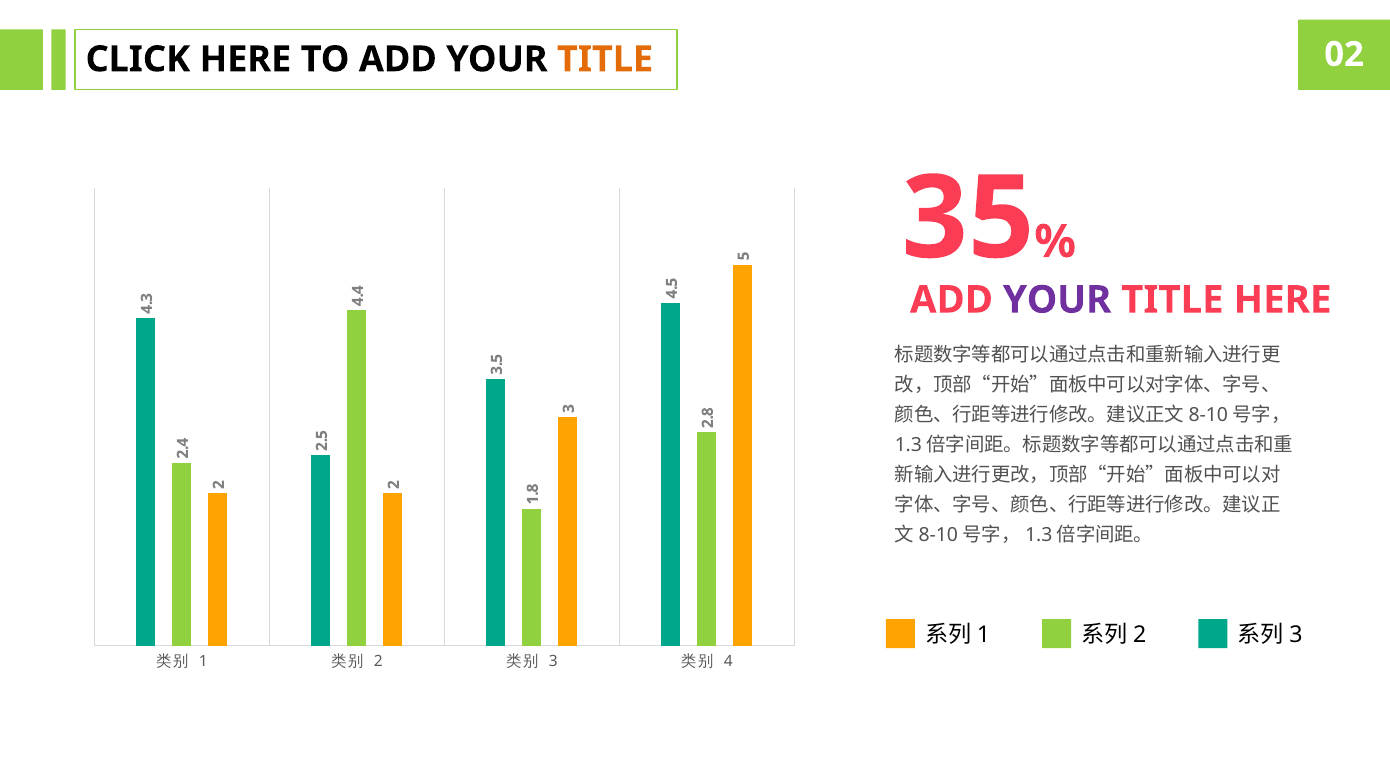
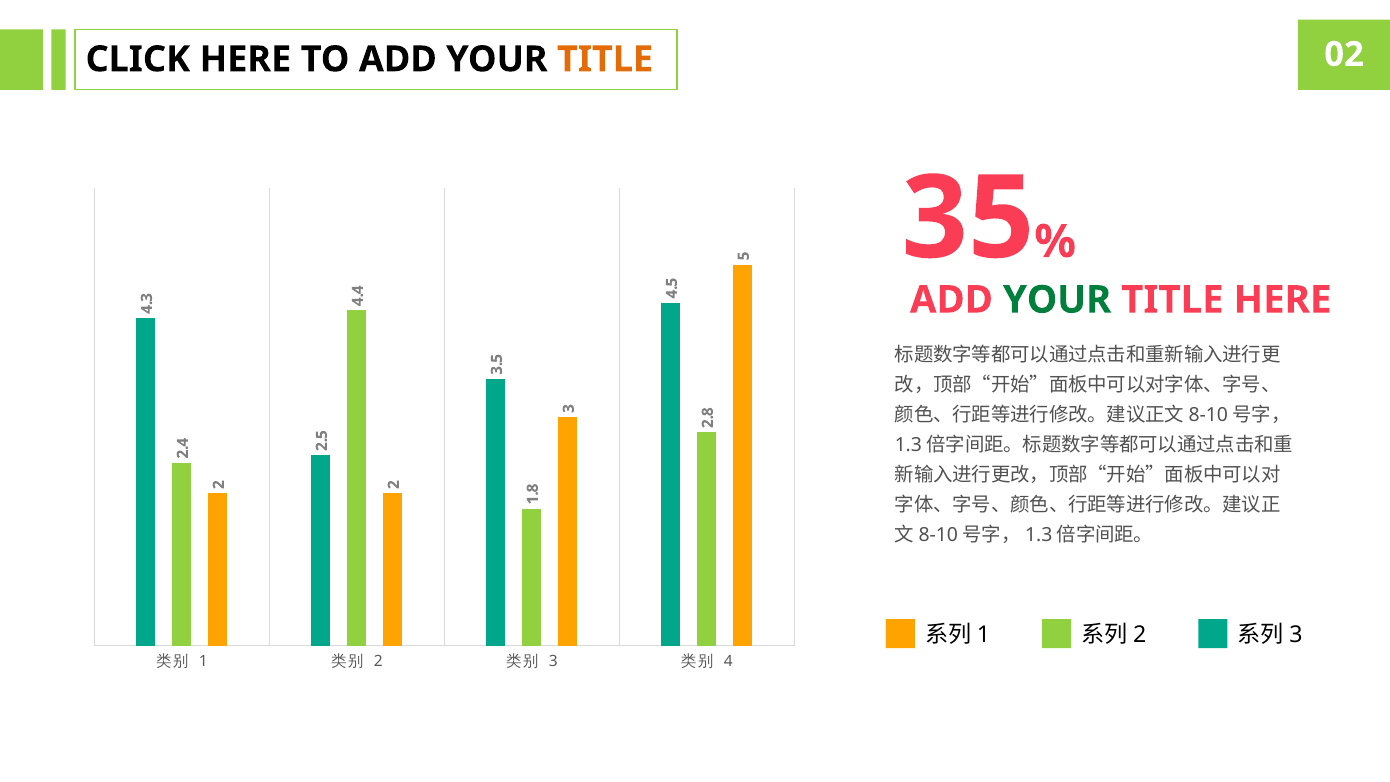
YOUR colour: purple -> green (1057, 300)
